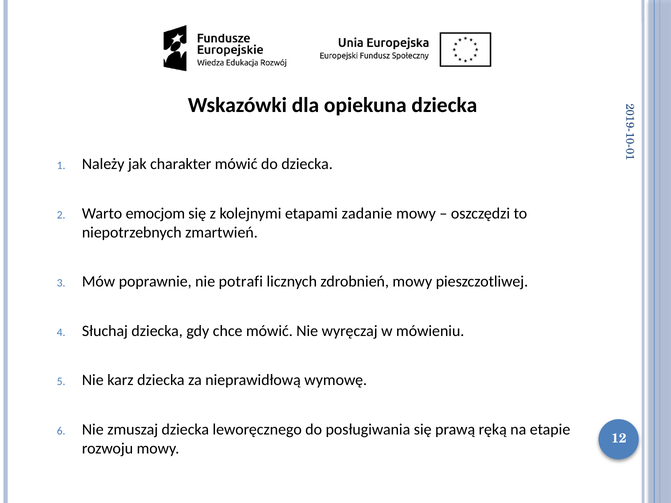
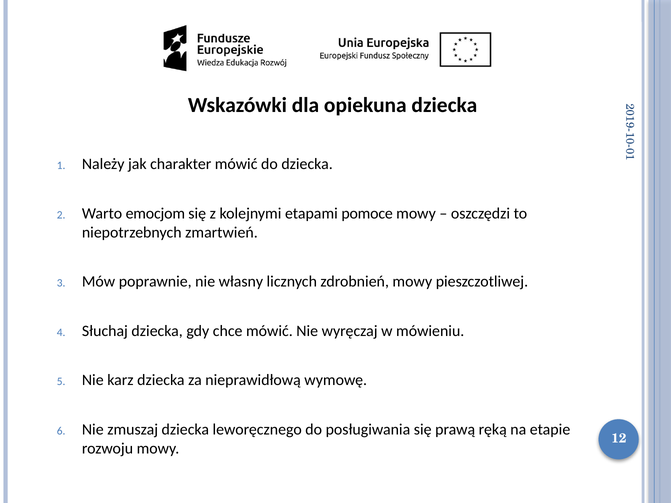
zadanie: zadanie -> pomoce (367, 214)
potrafi: potrafi -> własny (241, 282)
